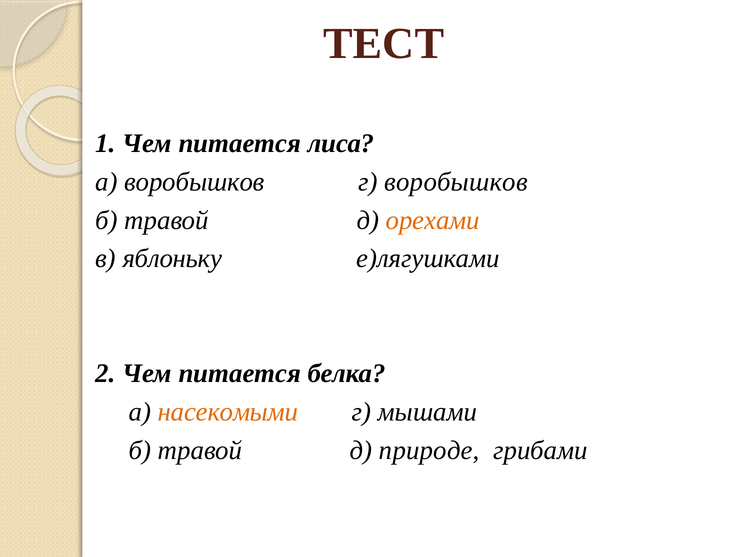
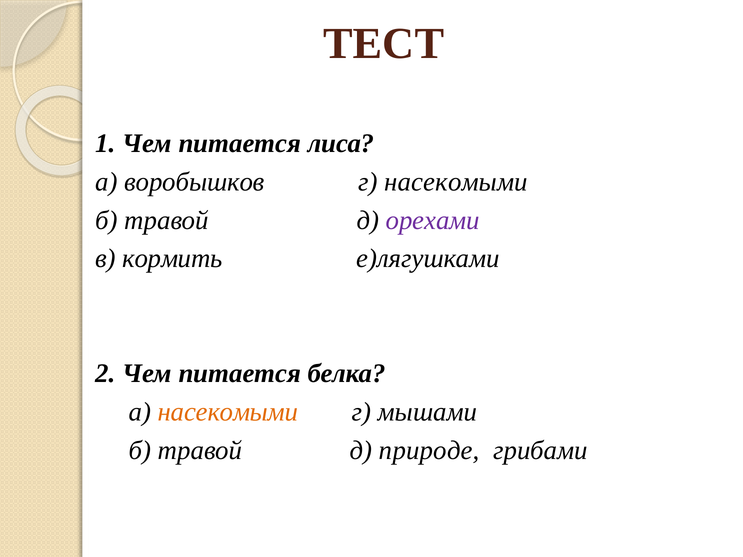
г воробышков: воробышков -> насекомыми (456, 182)
орехами colour: orange -> purple (433, 220)
яблоньку: яблоньку -> кормить (172, 259)
